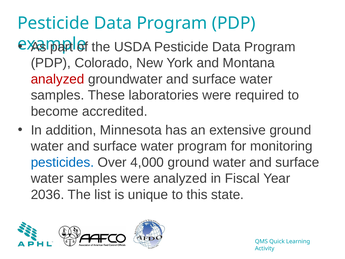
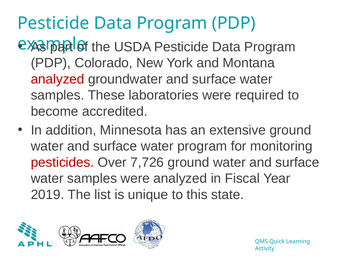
pesticides colour: blue -> red (62, 162)
4,000: 4,000 -> 7,726 (147, 162)
2036: 2036 -> 2019 (48, 194)
